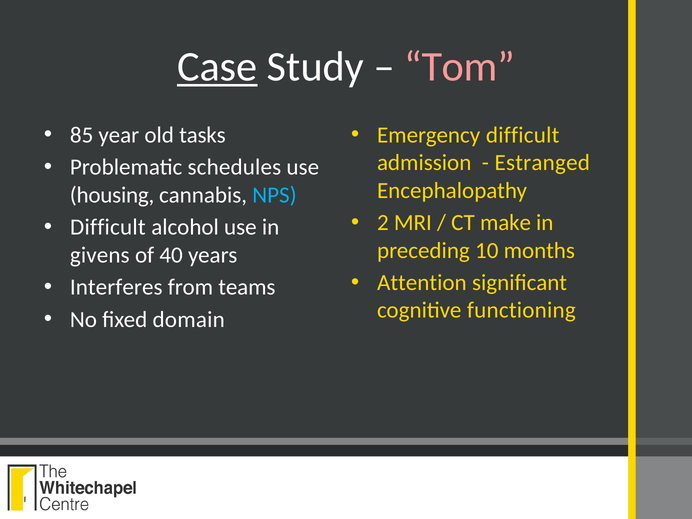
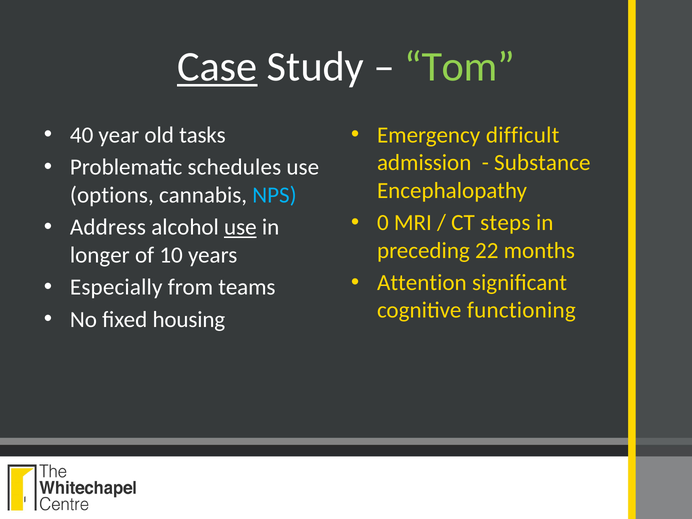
Tom colour: pink -> light green (459, 67)
85: 85 -> 40 (82, 135)
Estranged: Estranged -> Substance (542, 163)
housing: housing -> options (112, 195)
2: 2 -> 0 (383, 223)
make: make -> steps (505, 223)
Difficult: Difficult -> Address (108, 227)
use underline: none -> present (240, 227)
10: 10 -> 22 (487, 250)
givens: givens -> longer (100, 255)
40: 40 -> 10 (171, 255)
Interferes: Interferes -> Especially (116, 287)
domain: domain -> housing (189, 320)
